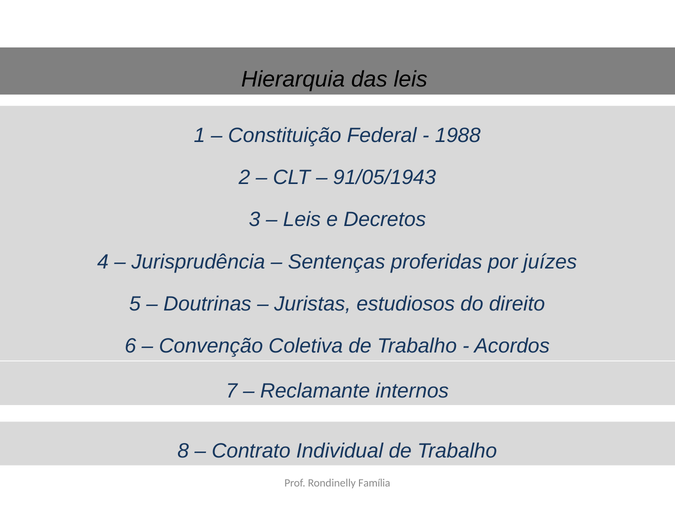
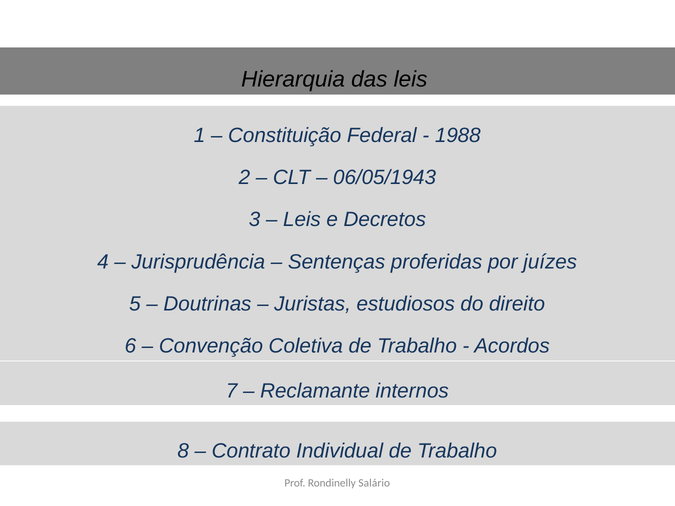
91/05/1943: 91/05/1943 -> 06/05/1943 (385, 178)
Família: Família -> Salário (374, 483)
